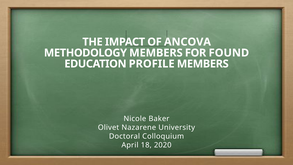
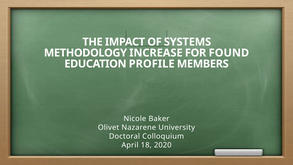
ANCOVA: ANCOVA -> SYSTEMS (187, 42)
METHODOLOGY MEMBERS: MEMBERS -> INCREASE (156, 53)
